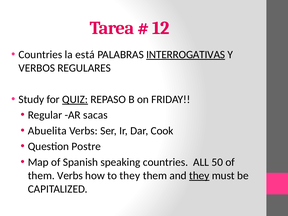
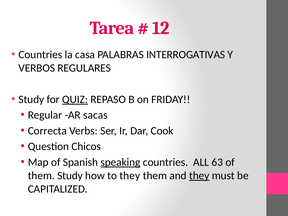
está: está -> casa (85, 55)
INTERROGATIVAS underline: present -> none (186, 55)
Abuelita: Abuelita -> Correcta (47, 131)
Postre: Postre -> Chicos (86, 146)
speaking underline: none -> present (120, 162)
50: 50 -> 63 (217, 162)
them Verbs: Verbs -> Study (70, 176)
